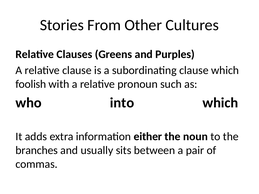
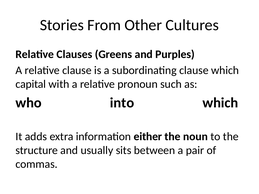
foolish: foolish -> capital (31, 84)
branches: branches -> structure (37, 151)
